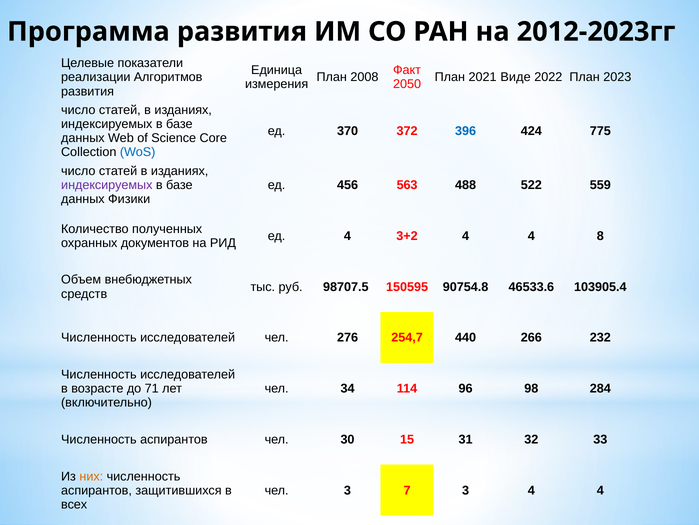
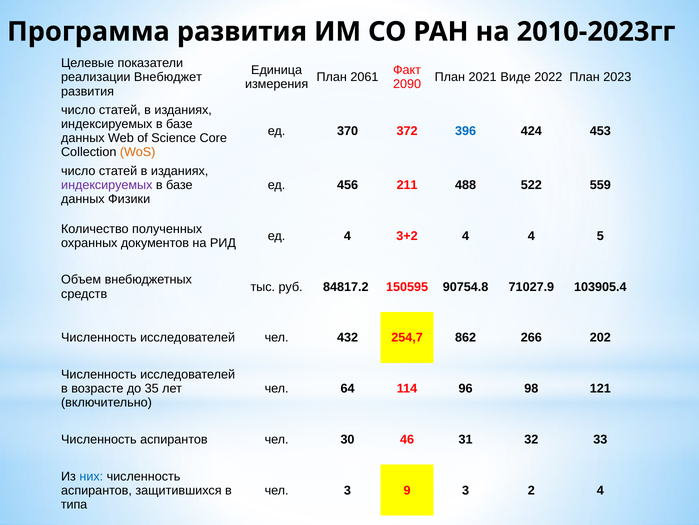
2012-2023гг: 2012-2023гг -> 2010-2023гг (596, 32)
Алгоритмов: Алгоритмов -> Внебюджет (168, 77)
2008: 2008 -> 2061 (364, 77)
2050: 2050 -> 2090 (407, 84)
775: 775 -> 453 (600, 131)
WoS colour: blue -> orange (138, 152)
563: 563 -> 211 (407, 185)
8: 8 -> 5 (600, 236)
98707.5: 98707.5 -> 84817.2 (346, 286)
46533.6: 46533.6 -> 71027.9 (531, 286)
276: 276 -> 432 (348, 337)
440: 440 -> 862 (466, 337)
232: 232 -> 202 (600, 337)
71: 71 -> 35 (152, 388)
34: 34 -> 64 (348, 388)
284: 284 -> 121 (600, 388)
15: 15 -> 46 (407, 439)
них colour: orange -> blue (91, 476)
7: 7 -> 9 (407, 490)
3 4: 4 -> 2 (531, 490)
всех: всех -> типа (74, 504)
